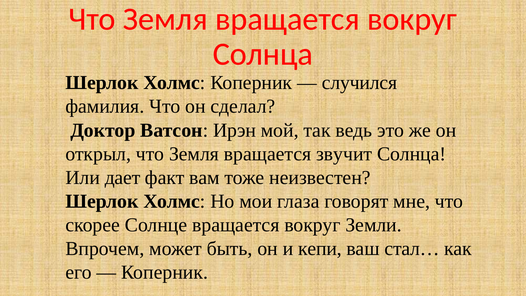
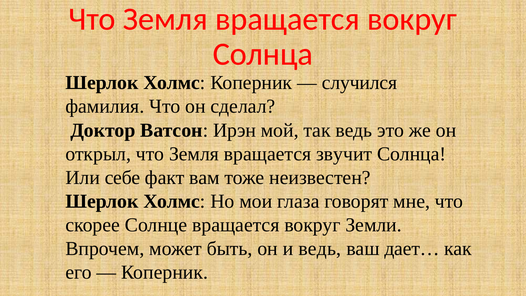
дает: дает -> себе (123, 177)
и кепи: кепи -> ведь (320, 248)
стал…: стал… -> дает… (412, 248)
